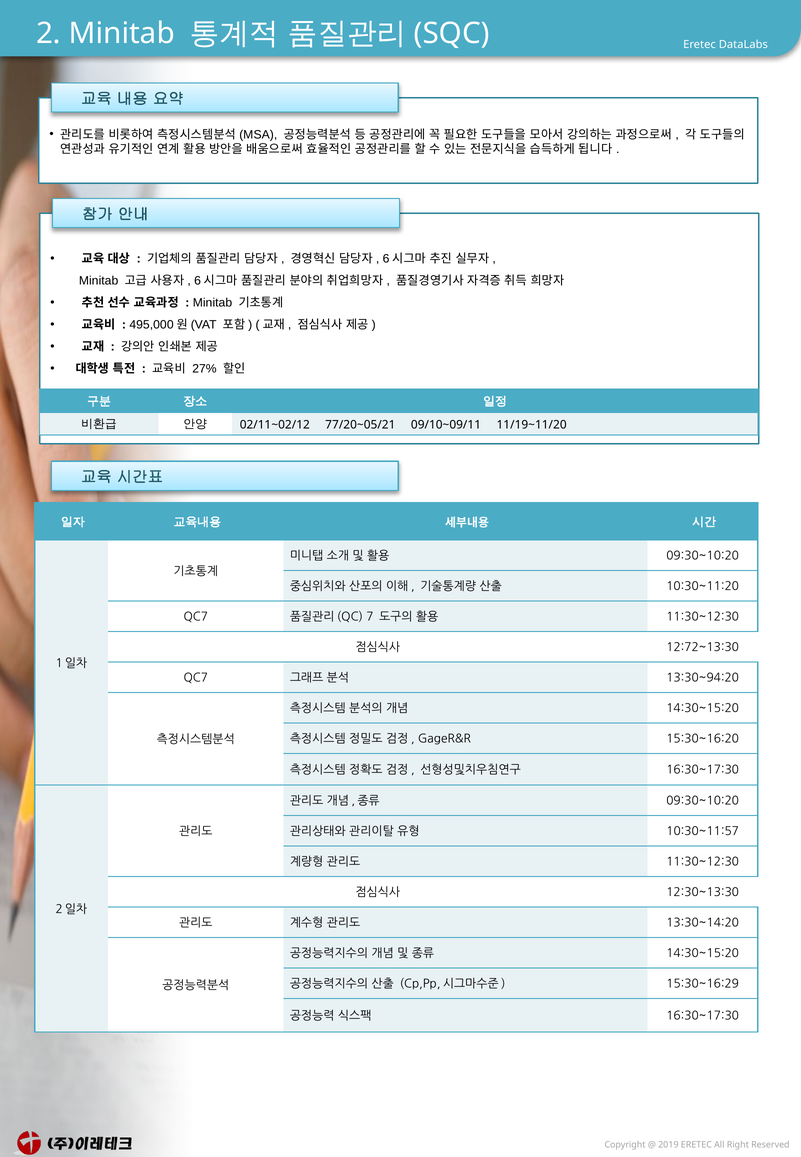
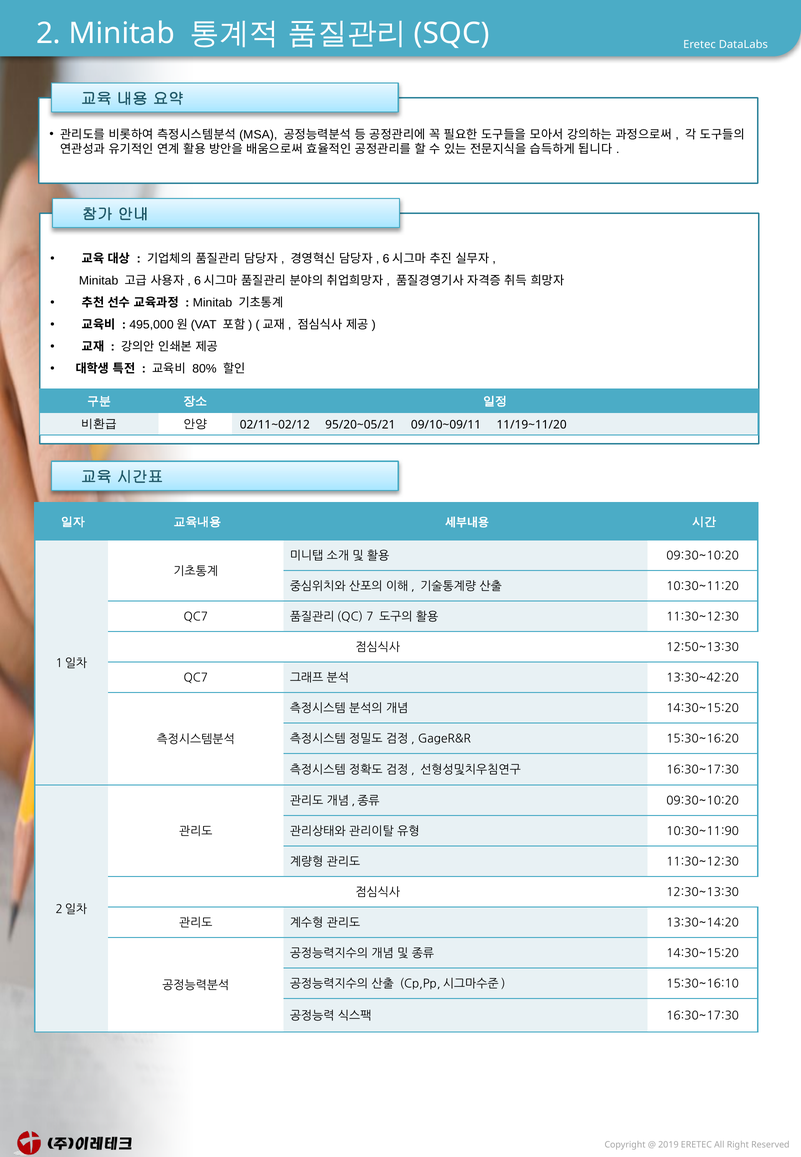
27%: 27% -> 80% (204, 369)
77/20~05/21: 77/20~05/21 -> 95/20~05/21 (360, 425)
12:72~13:30: 12:72~13:30 -> 12:50~13:30 (703, 647)
13:30~94:20: 13:30~94:20 -> 13:30~42:20 (703, 678)
10:30~11:57: 10:30~11:57 -> 10:30~11:90 (703, 831)
15:30~16:29: 15:30~16:29 -> 15:30~16:10 (703, 984)
